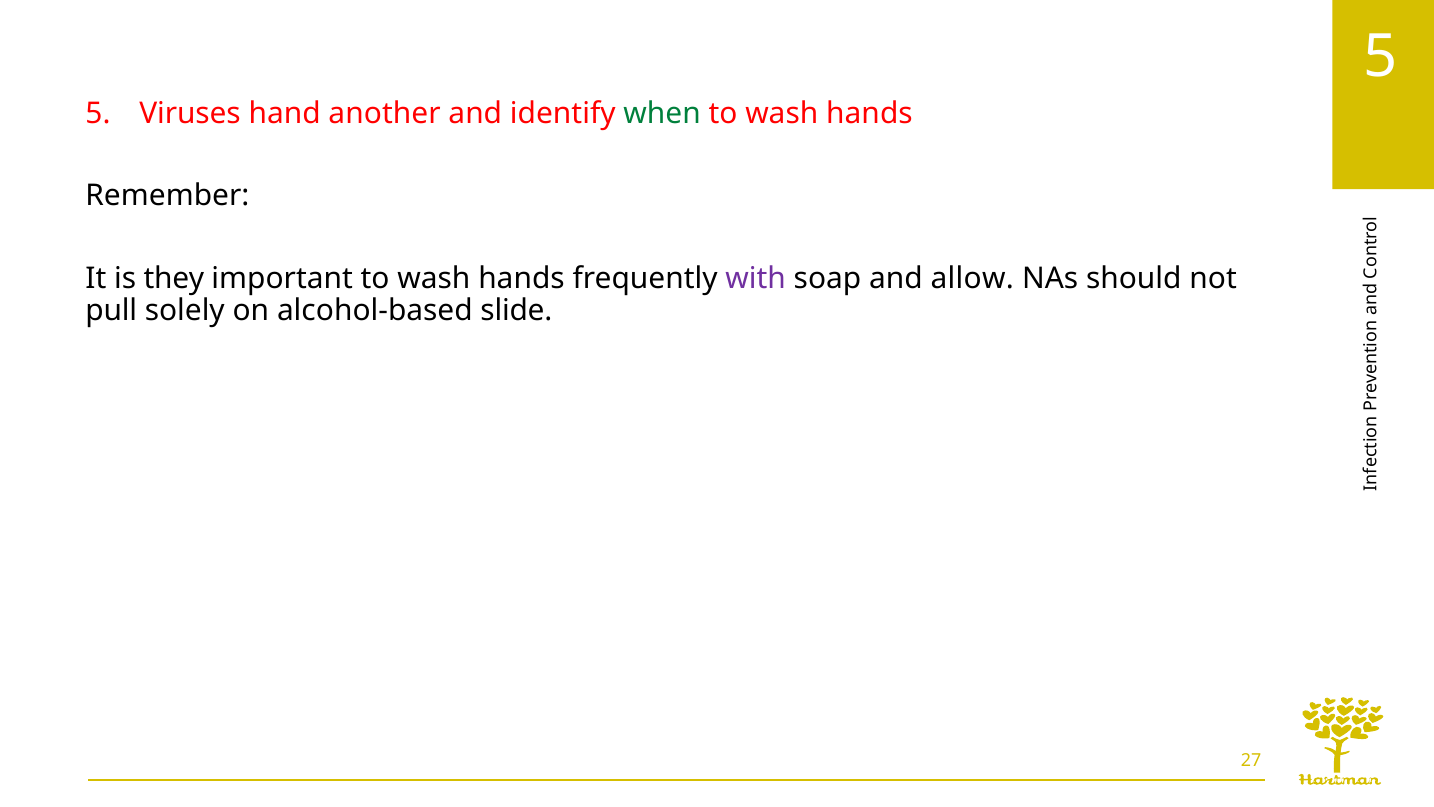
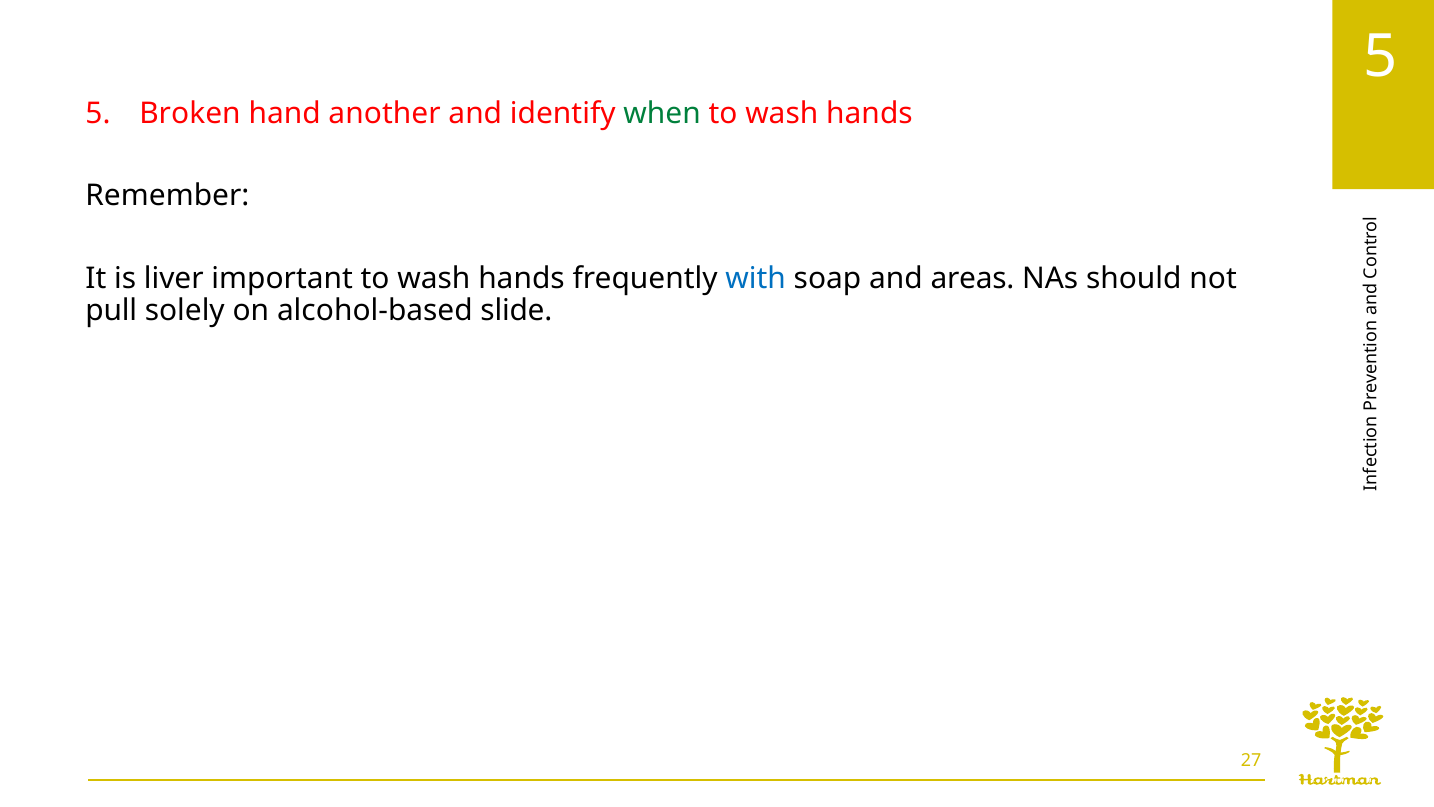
Viruses: Viruses -> Broken (190, 113)
they: they -> liver (174, 278)
with colour: purple -> blue (756, 278)
allow: allow -> areas (973, 278)
